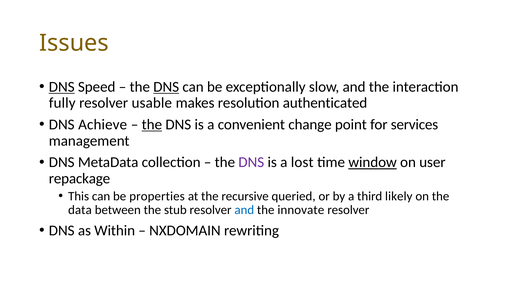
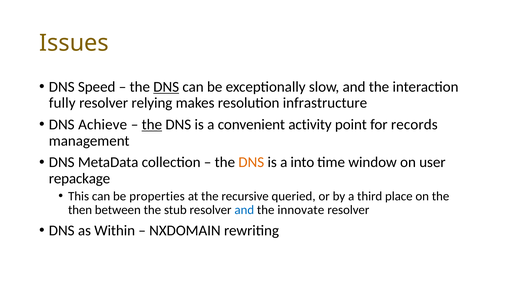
DNS underline: present -> none (62, 87)
usable: usable -> relying (152, 103)
authenticated: authenticated -> infrastructure (325, 103)
change: change -> activity (310, 125)
services: services -> records (414, 125)
DNS colour: purple -> orange (251, 162)
lost: lost -> into (302, 162)
window underline: present -> none (373, 162)
likely: likely -> place (399, 196)
data: data -> then (80, 210)
